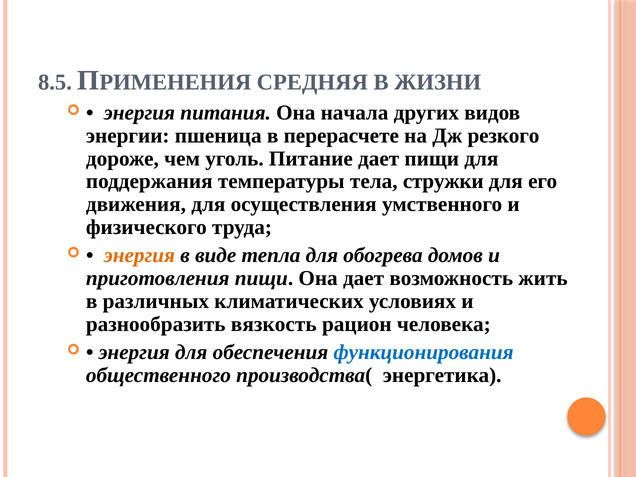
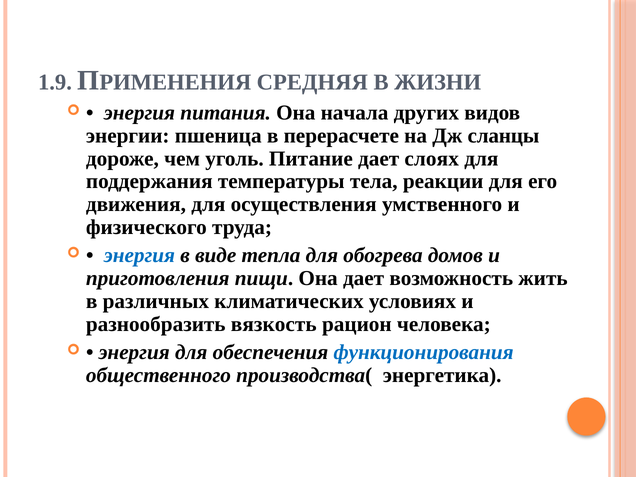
8.5: 8.5 -> 1.9 (55, 82)
резкого: резкого -> сланцы (504, 136)
дает пищи: пищи -> слоях (432, 159)
стружки: стружки -> реакции (443, 181)
энергия colour: orange -> blue (140, 255)
